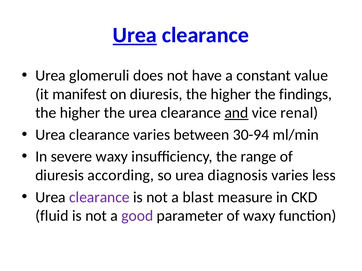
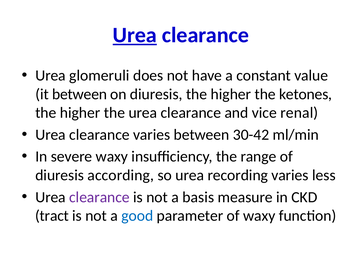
it manifest: manifest -> between (80, 94)
findings: findings -> ketones (306, 94)
and underline: present -> none (236, 113)
30-94: 30-94 -> 30-42 (251, 135)
diagnosis: diagnosis -> recording (238, 176)
blast: blast -> basis (198, 198)
fluid: fluid -> tract (52, 216)
good colour: purple -> blue (137, 216)
